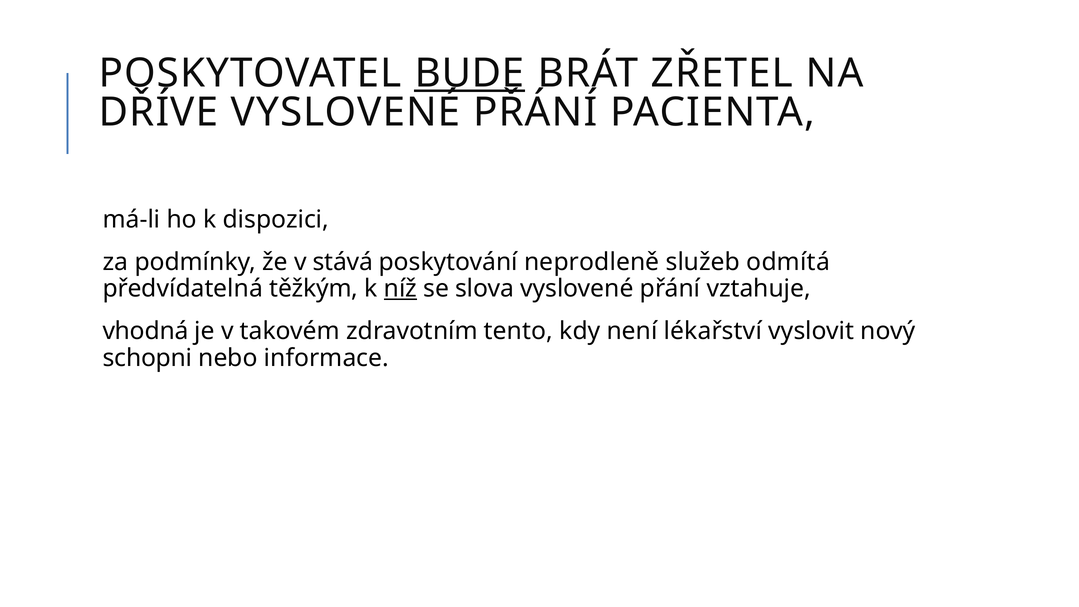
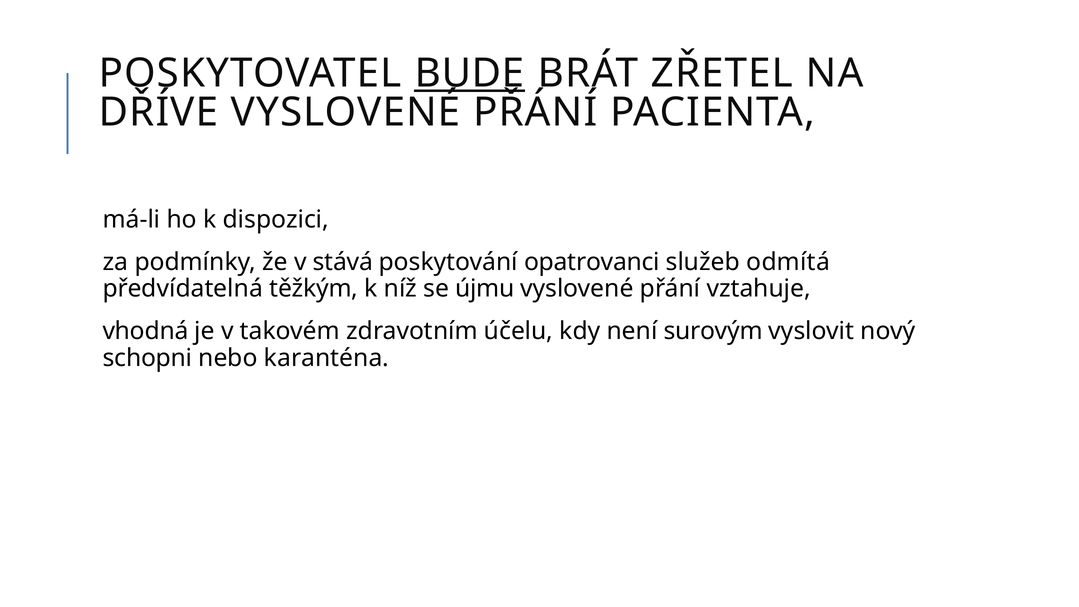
neprodleně: neprodleně -> opatrovanci (592, 262)
níž underline: present -> none (400, 289)
slova: slova -> újmu (485, 289)
tento: tento -> účelu (519, 331)
lékařství: lékařství -> surovým (713, 331)
informace: informace -> karanténa (326, 358)
